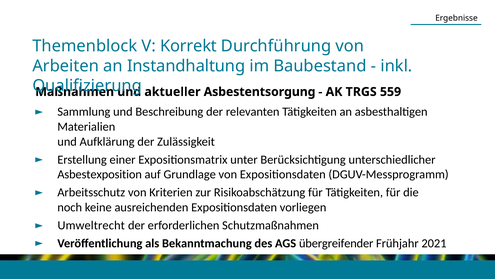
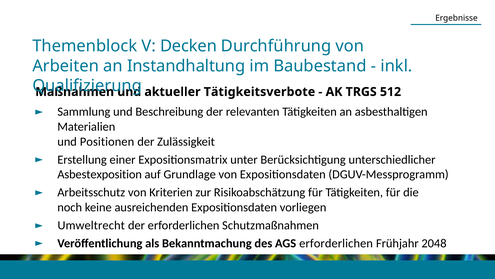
Korrekt: Korrekt -> Decken (188, 46)
Asbestentsorgung: Asbestentsorgung -> Tätigkeitsverbote (259, 92)
559: 559 -> 512 (391, 92)
Aufklärung: Aufklärung -> Positionen (107, 141)
AGS übergreifender: übergreifender -> erforderlichen (336, 243)
2021: 2021 -> 2048 (434, 243)
